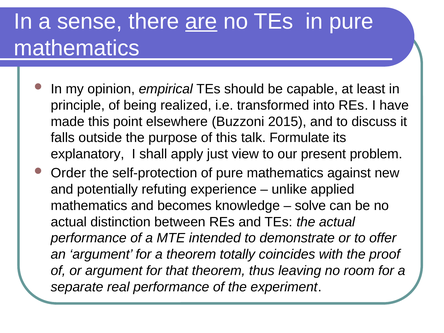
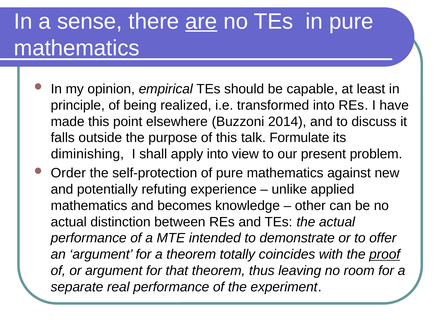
2015: 2015 -> 2014 (287, 122)
explanatory: explanatory -> diminishing (87, 154)
apply just: just -> into (218, 154)
solve: solve -> other (310, 206)
proof underline: none -> present (385, 254)
